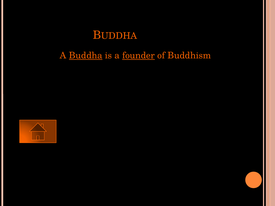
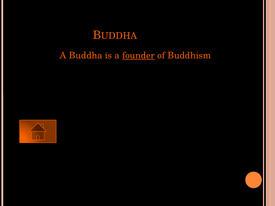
Buddha underline: present -> none (86, 56)
